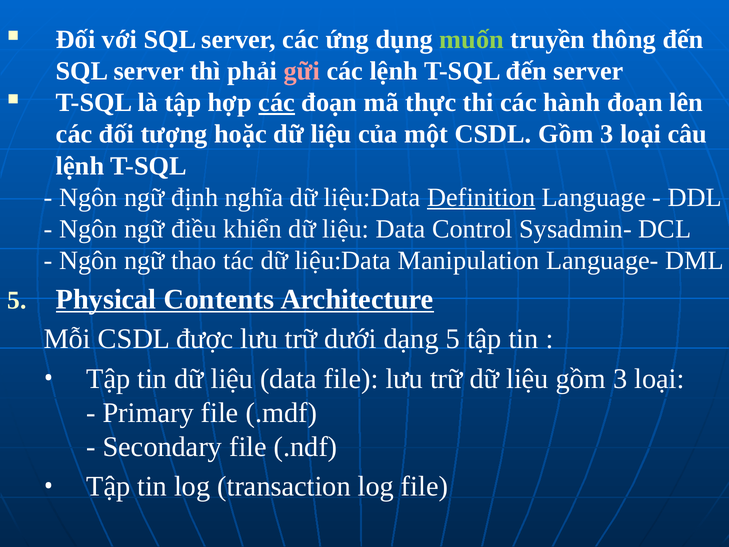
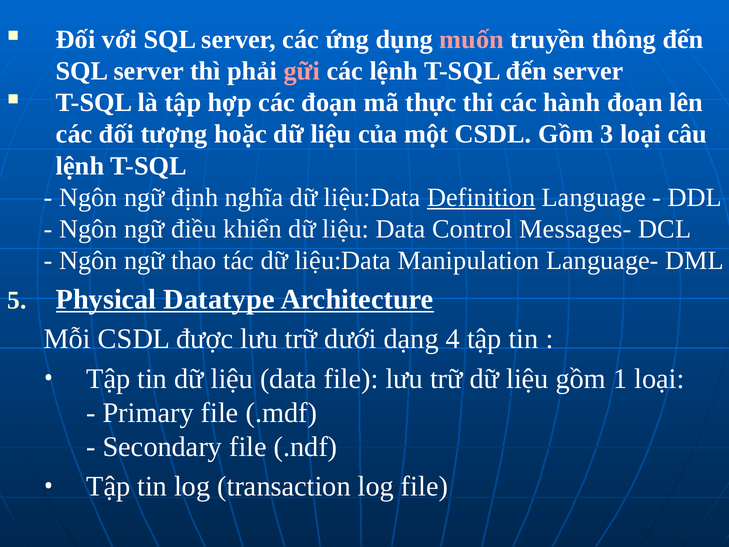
muốn colour: light green -> pink (472, 40)
các underline: present -> none (277, 103)
Sysadmin-: Sysadmin- -> Messages- (575, 229)
Contents: Contents -> Datatype (219, 299)
dạng 5: 5 -> 4 (453, 339)
liệu gồm 3: 3 -> 1 (620, 379)
